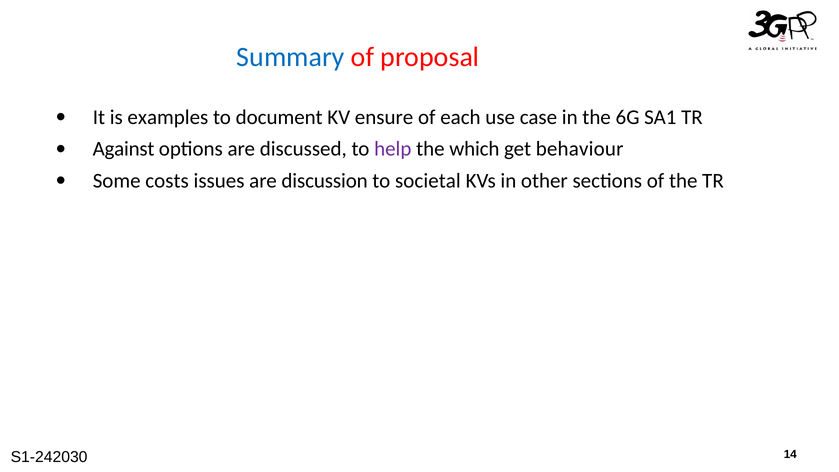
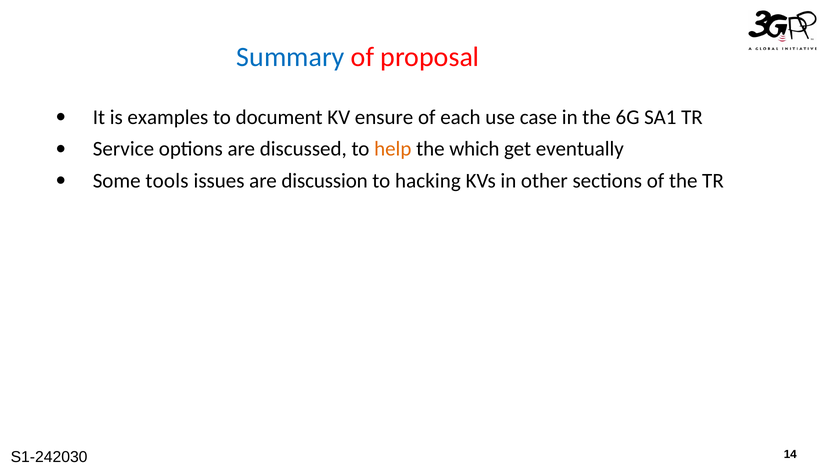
Against: Against -> Service (123, 149)
help colour: purple -> orange (393, 149)
behaviour: behaviour -> eventually (580, 149)
costs: costs -> tools (167, 181)
societal: societal -> hacking (428, 181)
